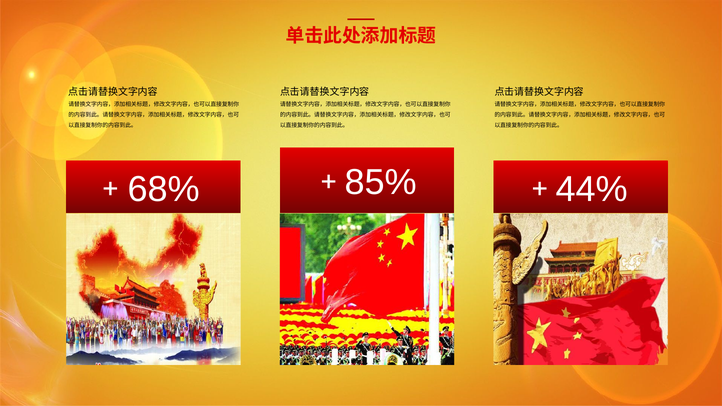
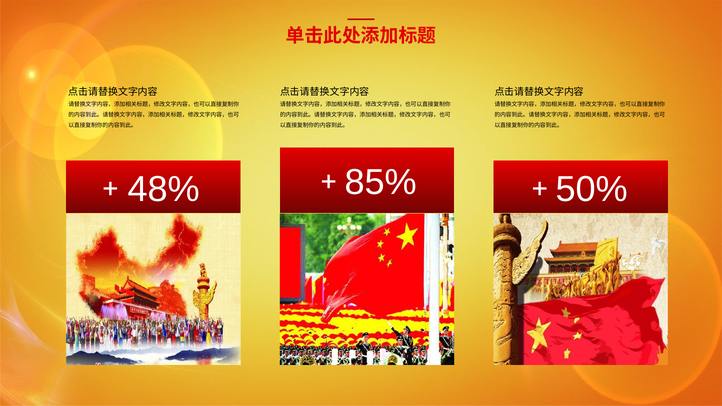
68%: 68% -> 48% (164, 190)
44%: 44% -> 50% (592, 190)
